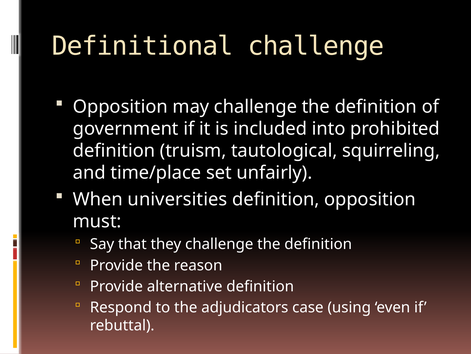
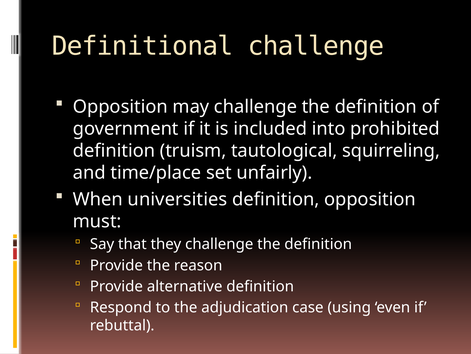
adjudicators: adjudicators -> adjudication (245, 307)
